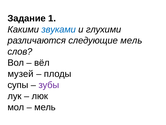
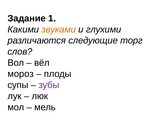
звуками colour: blue -> orange (59, 29)
следующие мель: мель -> торг (131, 40)
музей: музей -> мороз (21, 74)
